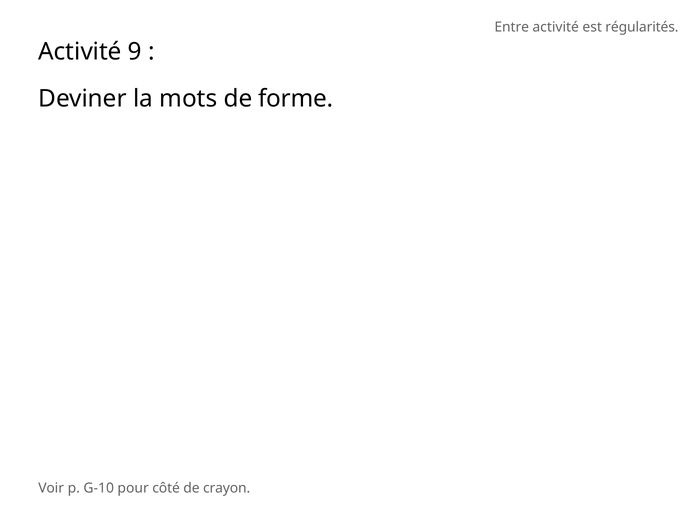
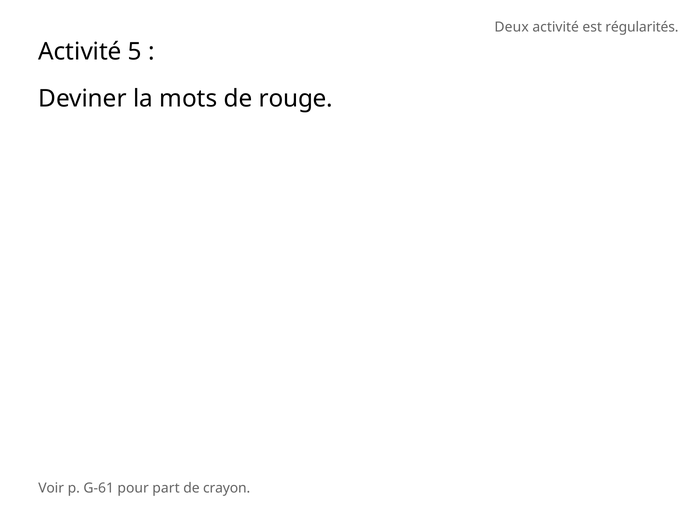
Entre: Entre -> Deux (512, 27)
9: 9 -> 5 (135, 52)
forme: forme -> rouge (296, 99)
G-10: G-10 -> G-61 (99, 488)
côté: côté -> part (166, 488)
